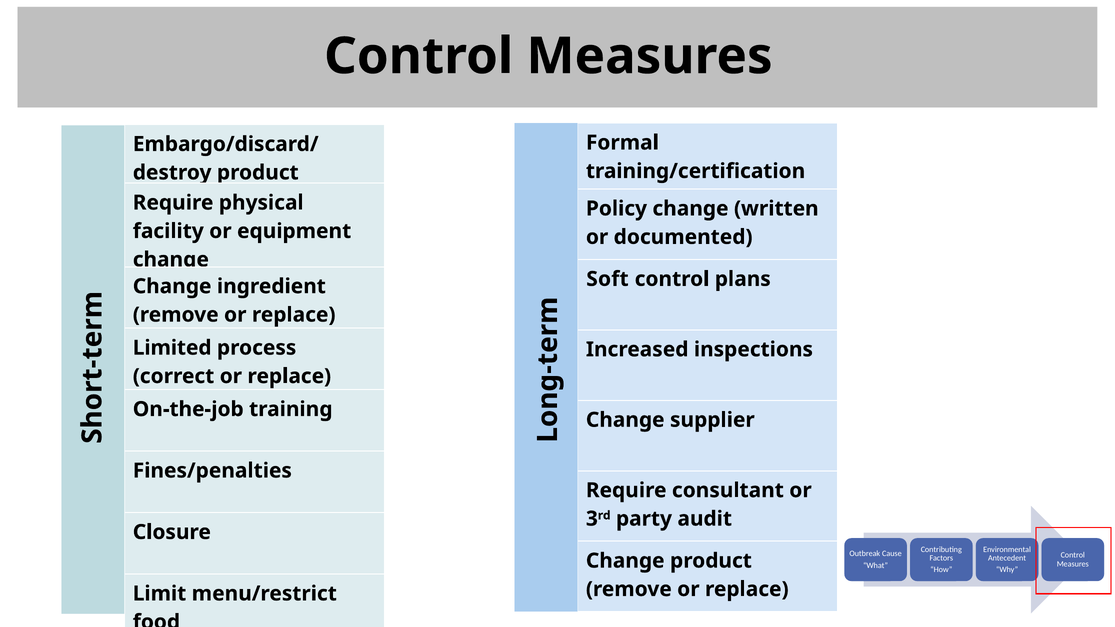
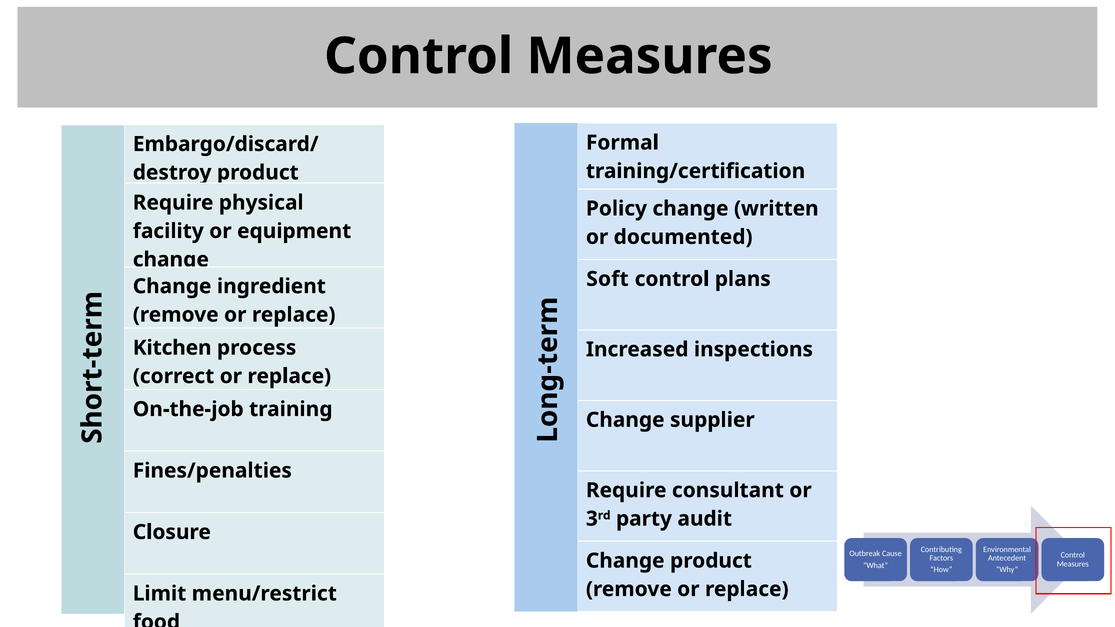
Limited: Limited -> Kitchen (172, 348)
